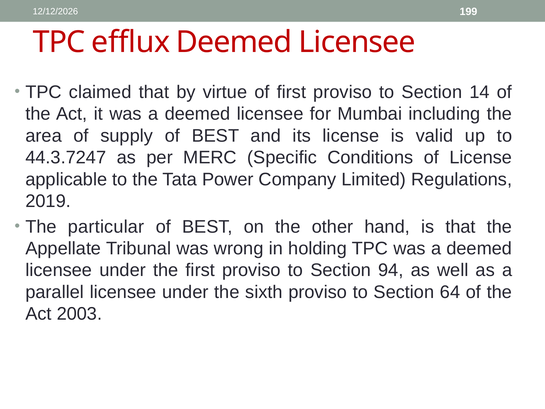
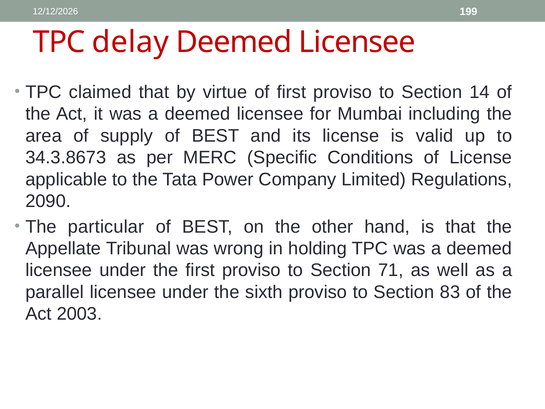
efflux: efflux -> delay (130, 42)
44.3.7247: 44.3.7247 -> 34.3.8673 (66, 158)
2019: 2019 -> 2090 (48, 201)
94: 94 -> 71 (391, 270)
64: 64 -> 83 (450, 292)
